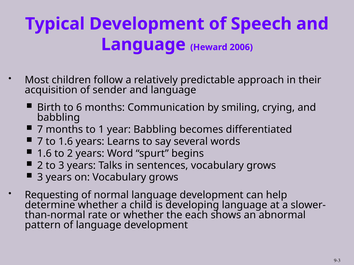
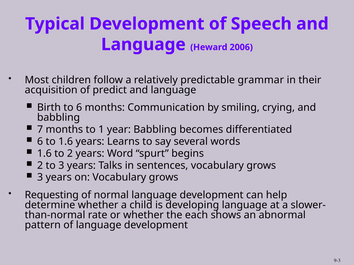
approach: approach -> grammar (261, 80)
sender: sender -> predict (110, 90)
7: 7 -> 6 (40, 142)
